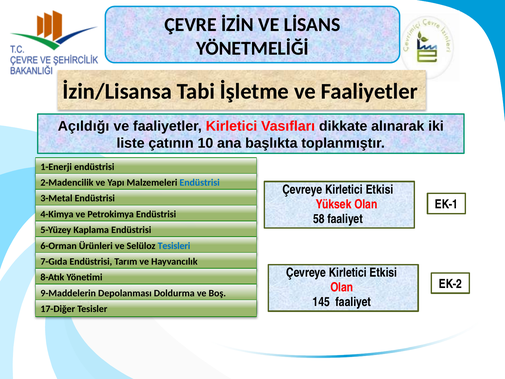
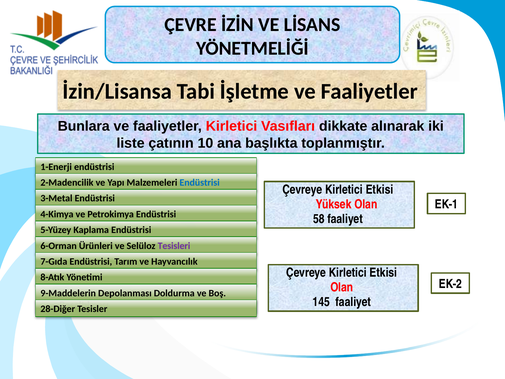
Açıldığı: Açıldığı -> Bunlara (84, 126)
Tesisleri colour: blue -> purple (174, 246)
17-Diğer: 17-Diğer -> 28-Diğer (58, 309)
